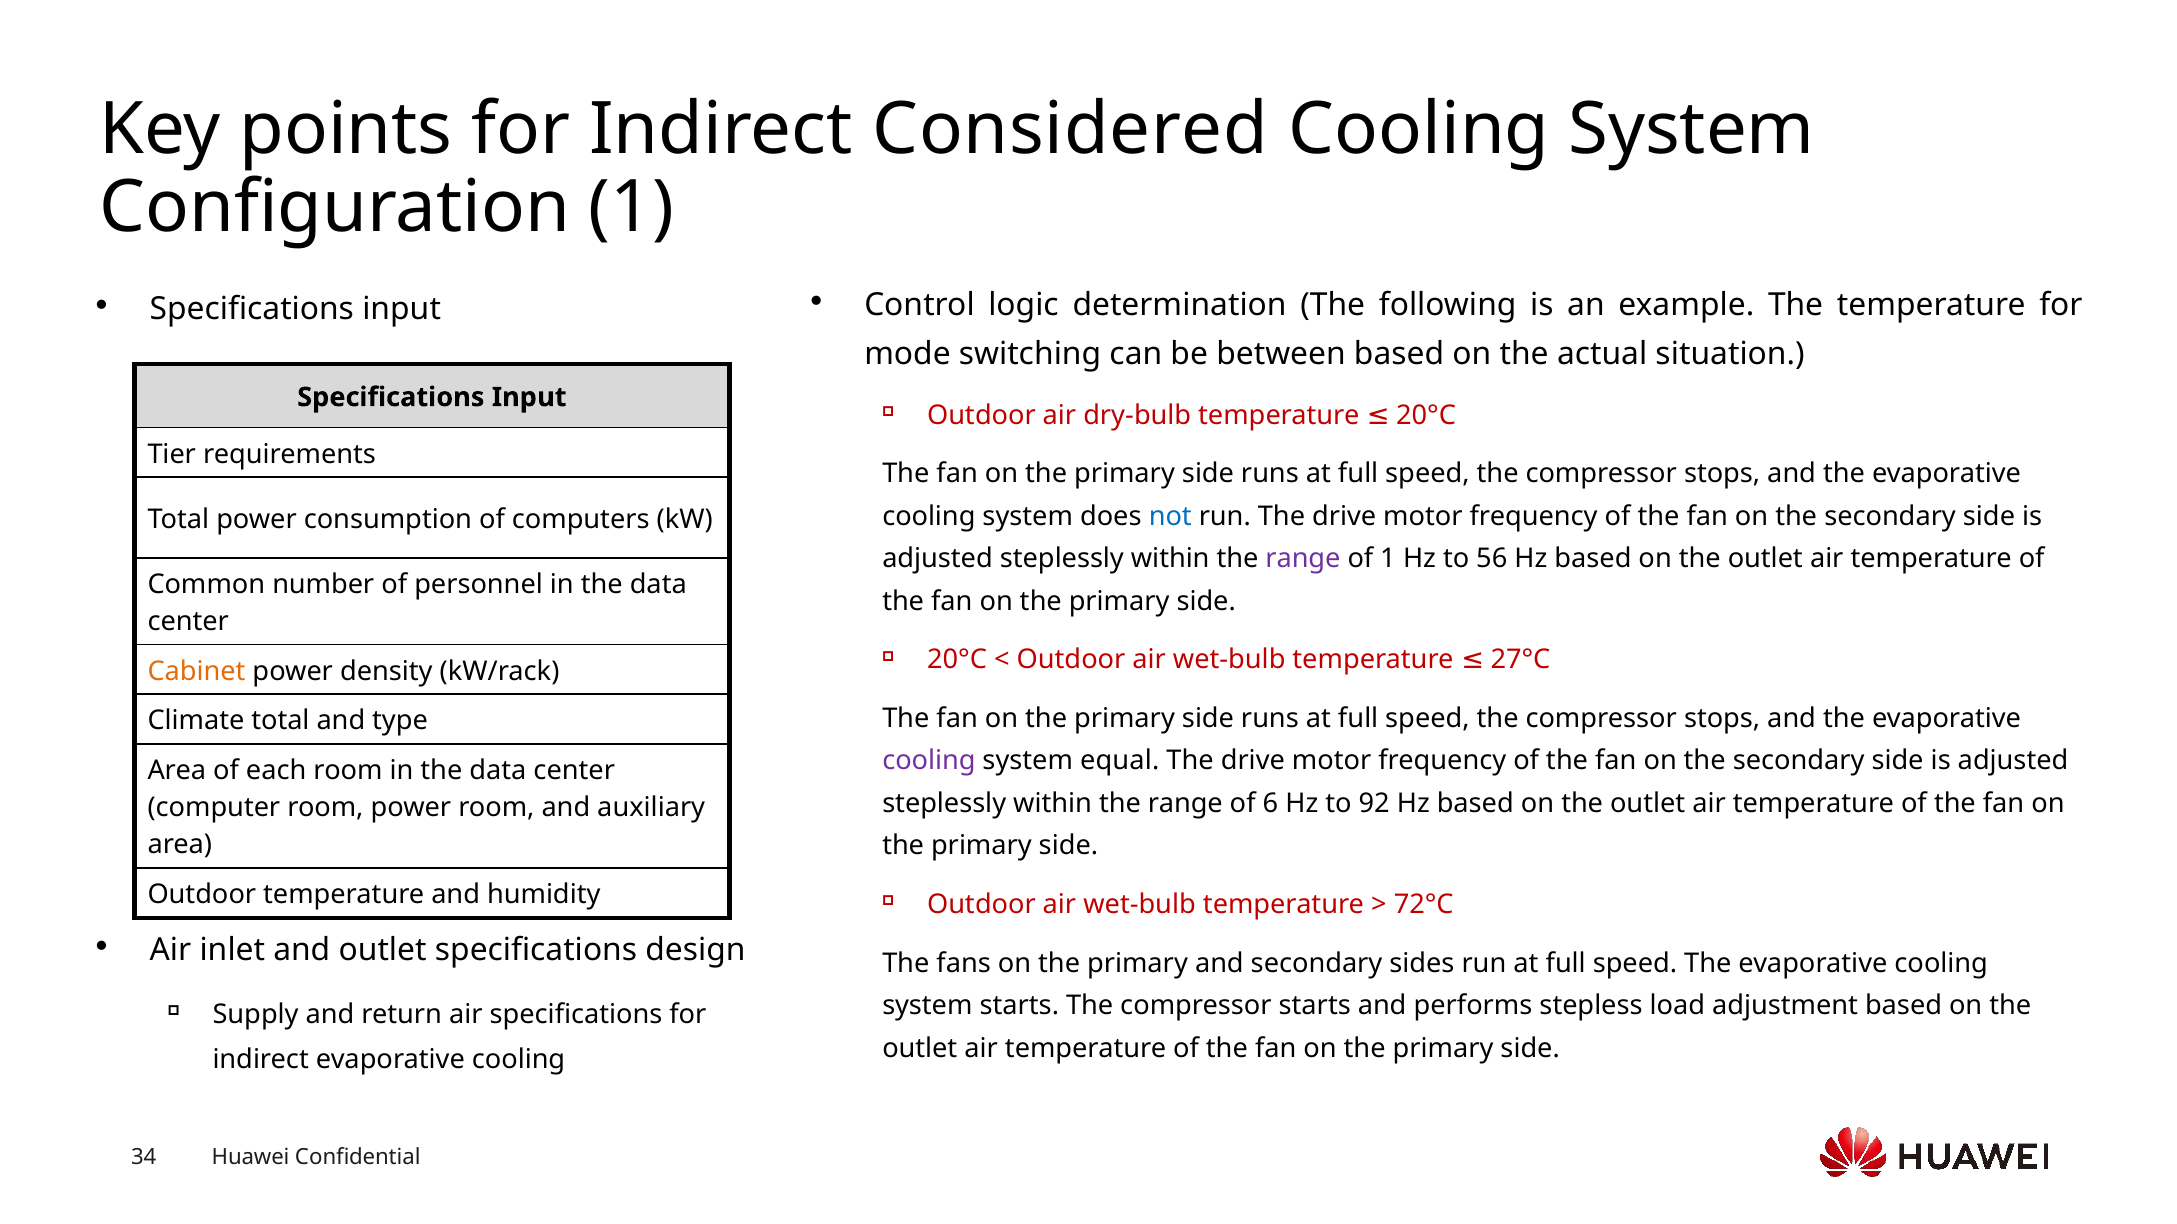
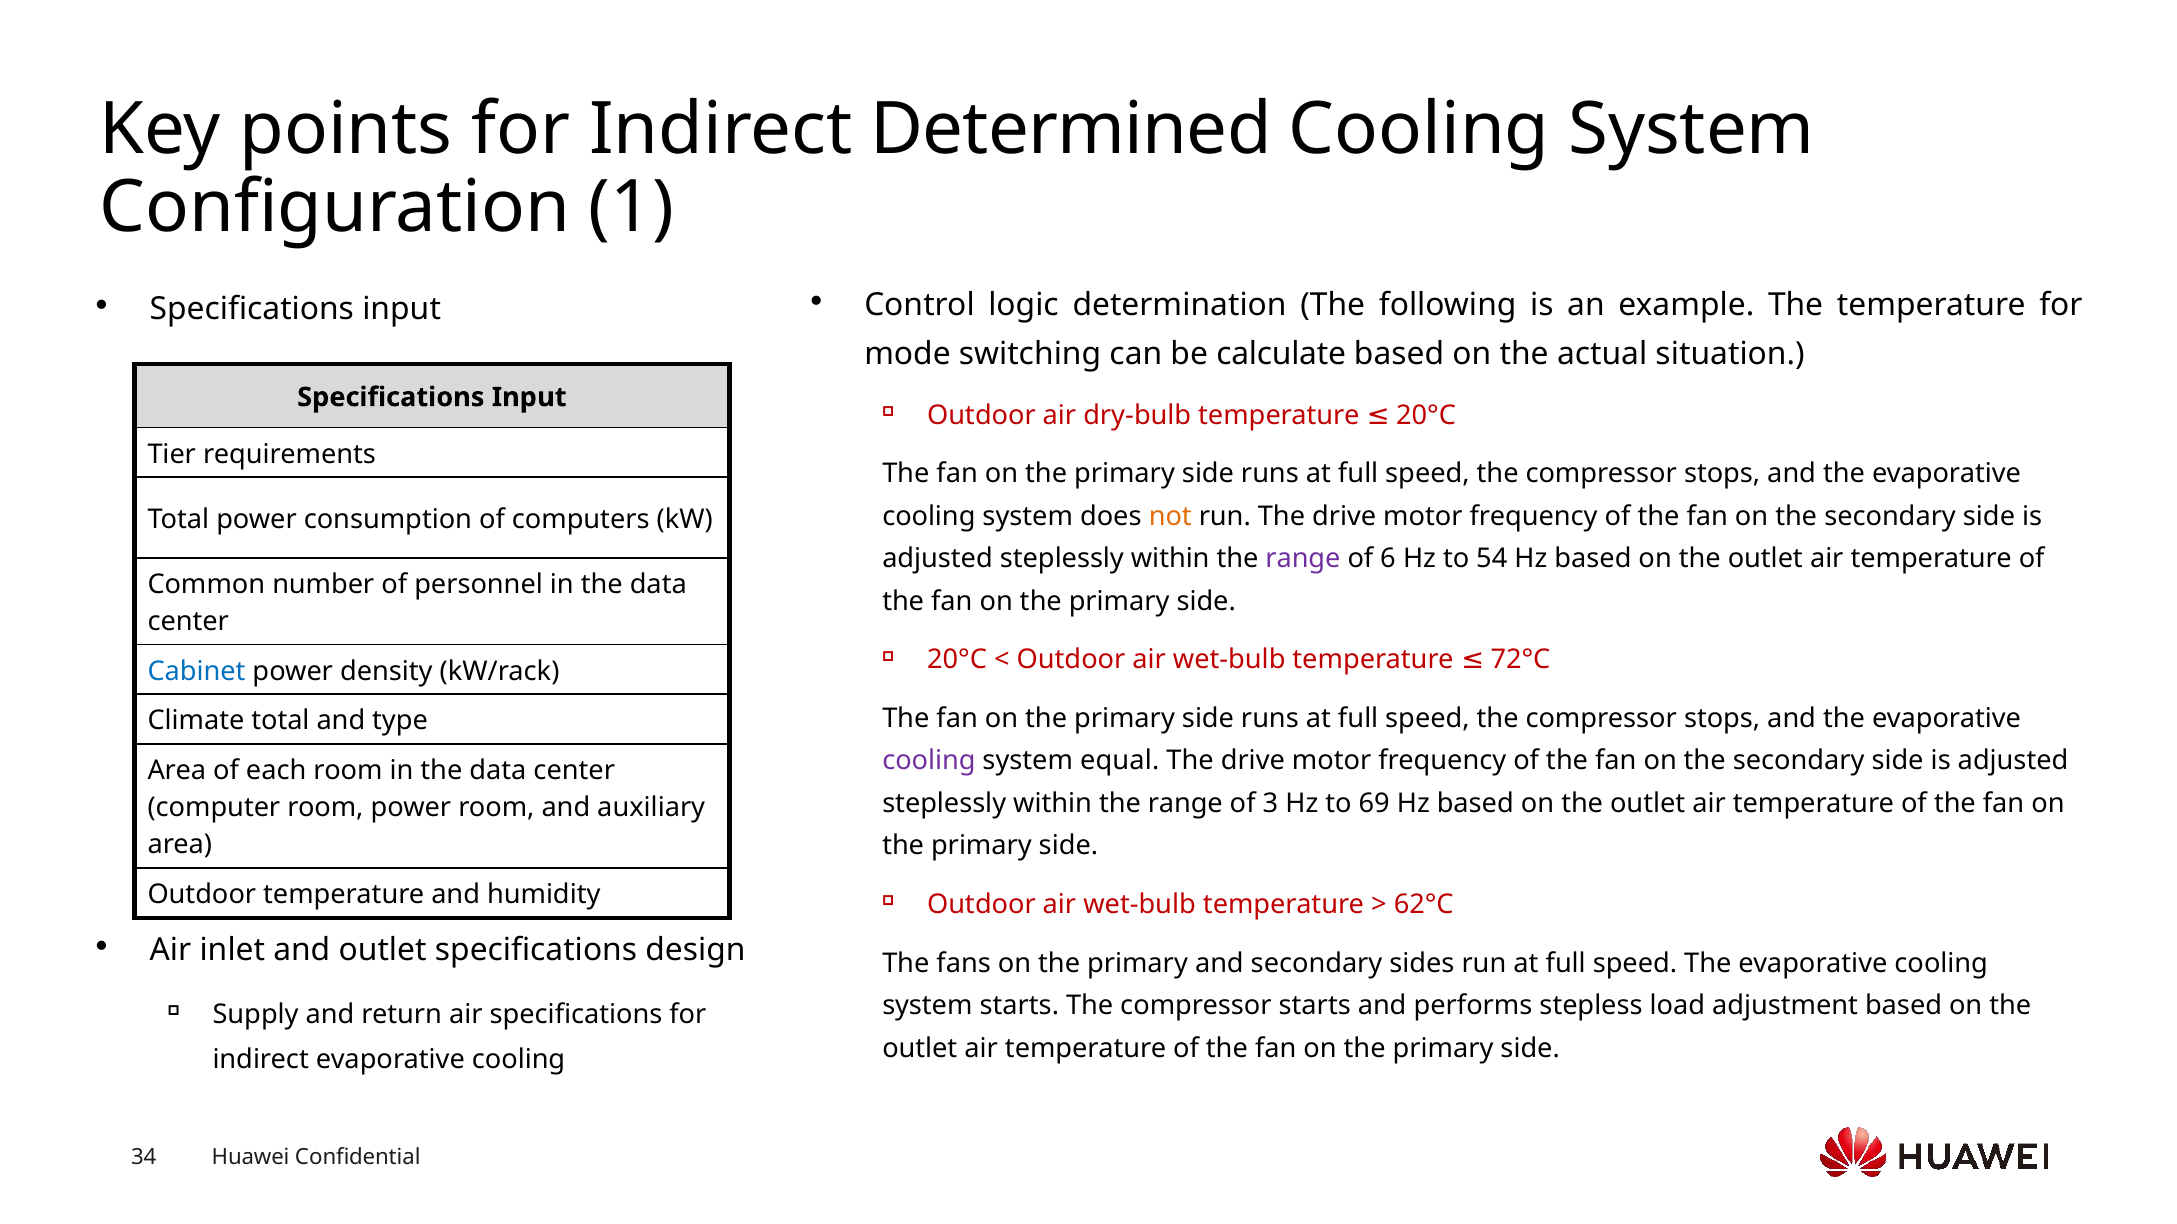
Considered: Considered -> Determined (1071, 130)
between: between -> calculate (1281, 354)
not colour: blue -> orange (1170, 517)
of 1: 1 -> 6 (1388, 559)
56: 56 -> 54 (1492, 559)
27°C: 27°C -> 72°C (1520, 660)
Cabinet colour: orange -> blue (196, 671)
6: 6 -> 3 (1270, 804)
92: 92 -> 69 (1374, 804)
72°C: 72°C -> 62°C (1424, 905)
